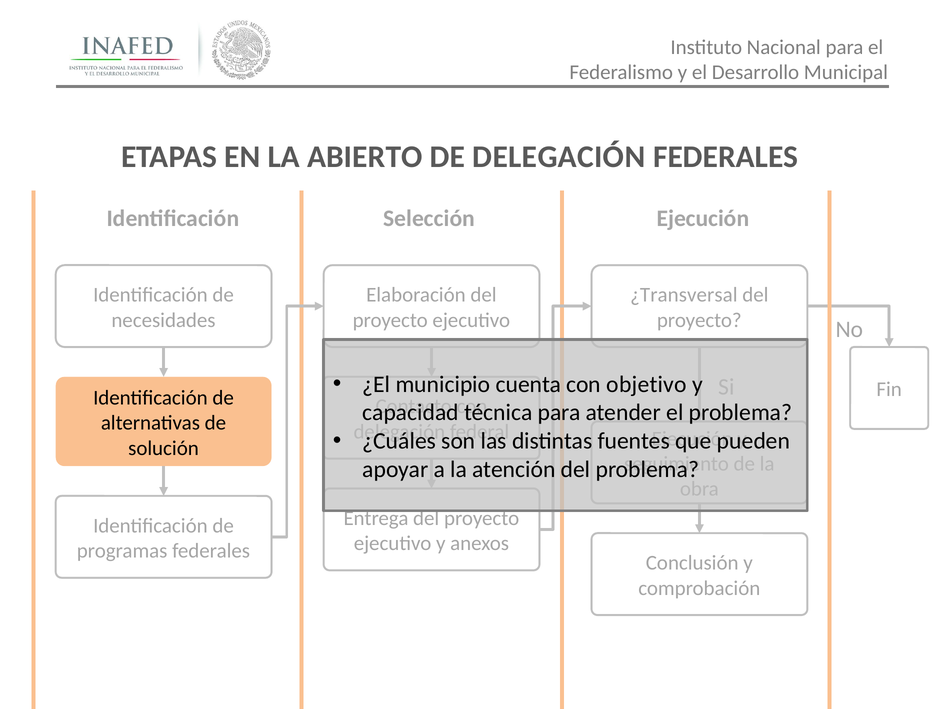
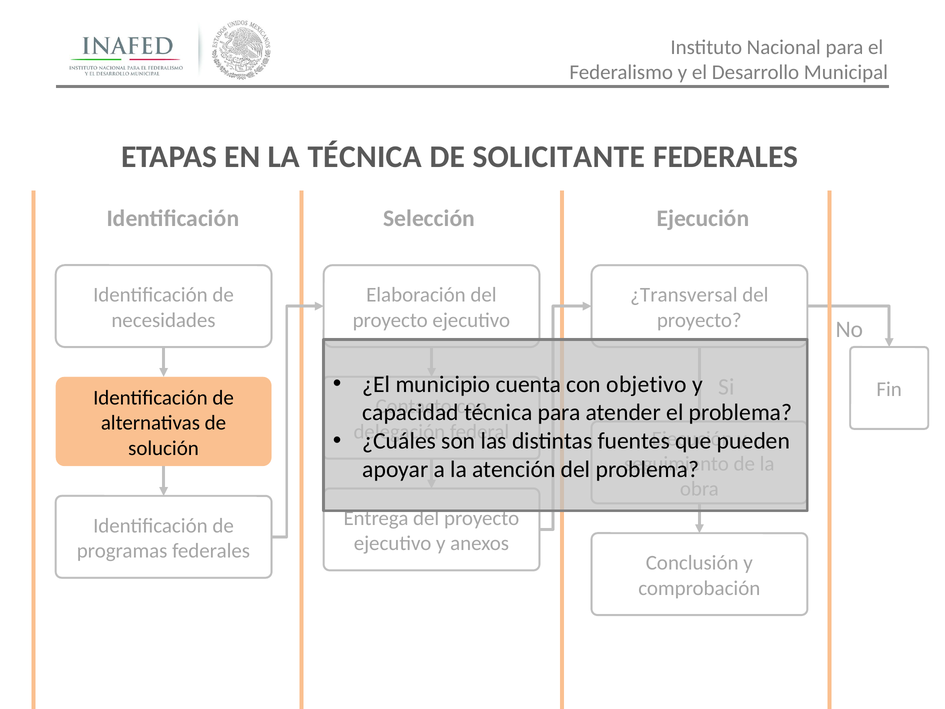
LA ABIERTO: ABIERTO -> TÉCNICA (365, 157)
DE DELEGACIÓN: DELEGACIÓN -> SOLICITANTE (559, 157)
